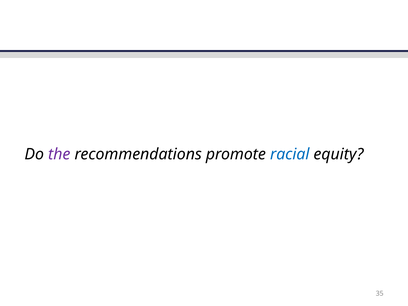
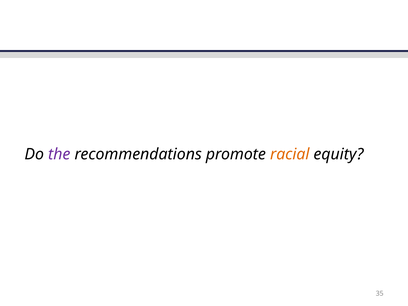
racial colour: blue -> orange (290, 154)
